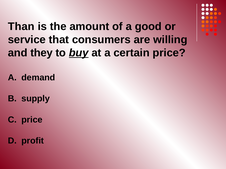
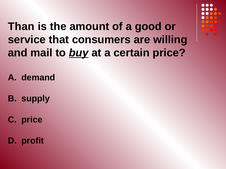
they: they -> mail (41, 53)
